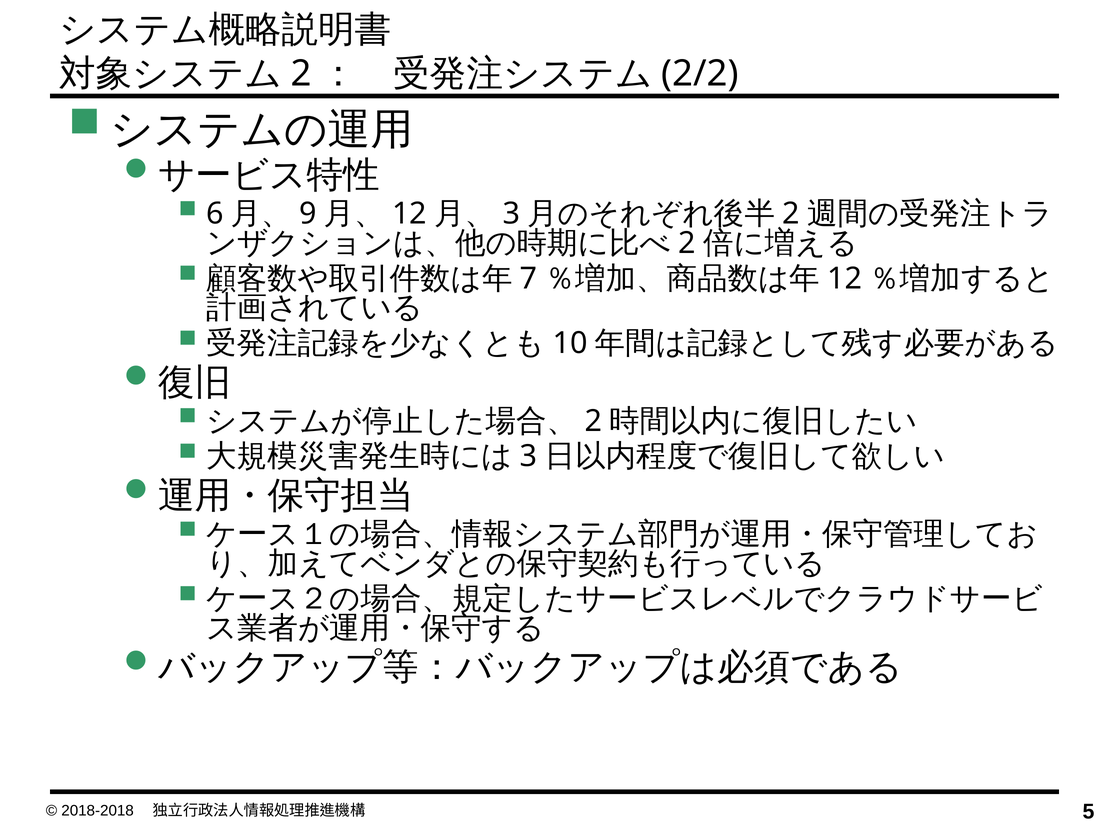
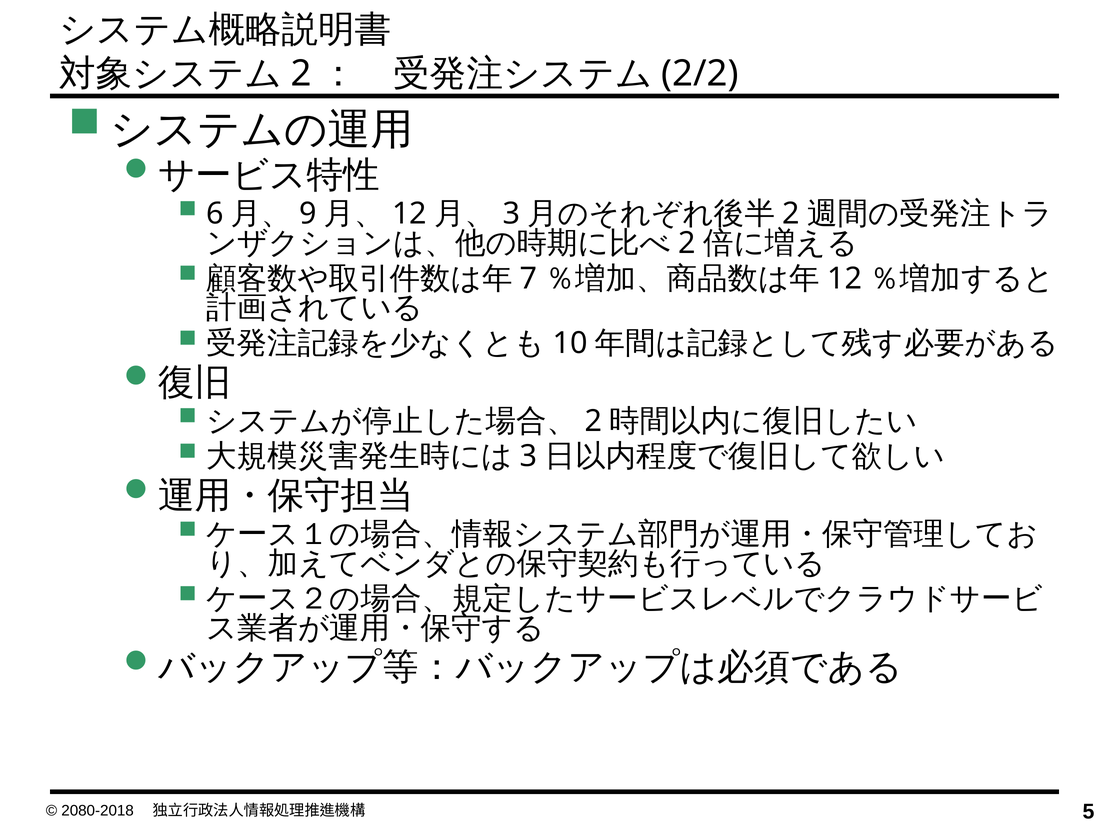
2018-2018: 2018-2018 -> 2080-2018 (98, 811)
